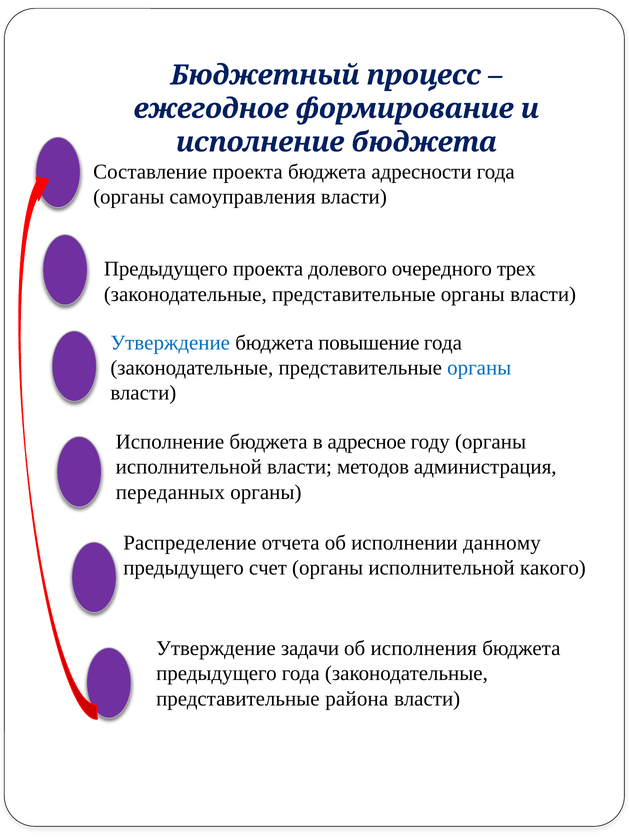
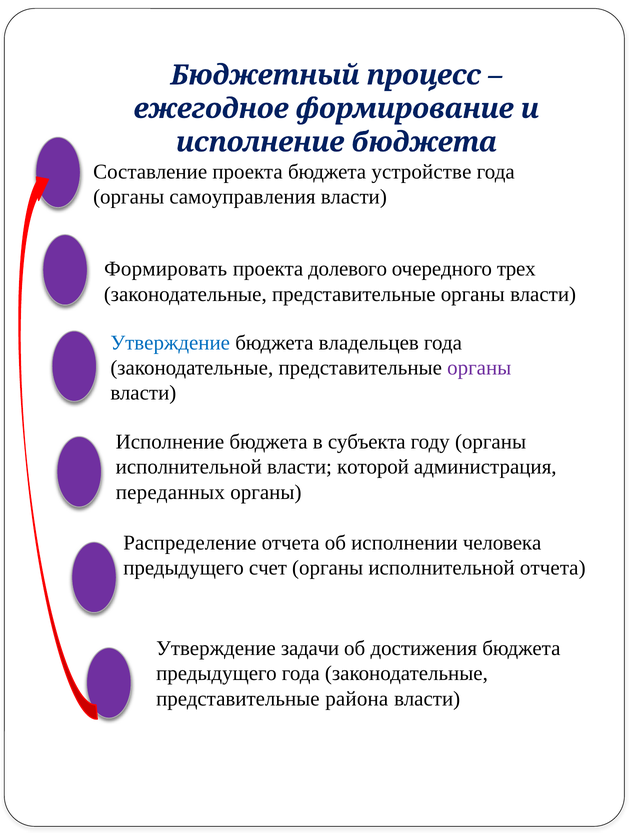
адресности: адресности -> устройстве (421, 172)
Предыдущего: Предыдущего -> Формировать (166, 269)
повышение: повышение -> владельцев (369, 343)
органы colour: blue -> purple (479, 368)
адресное: адресное -> субъекта (367, 442)
методов: методов -> которой (373, 467)
данному: данному -> человека (502, 543)
исполнительной какого: какого -> отчета (553, 568)
исполнения: исполнения -> достижения (424, 649)
